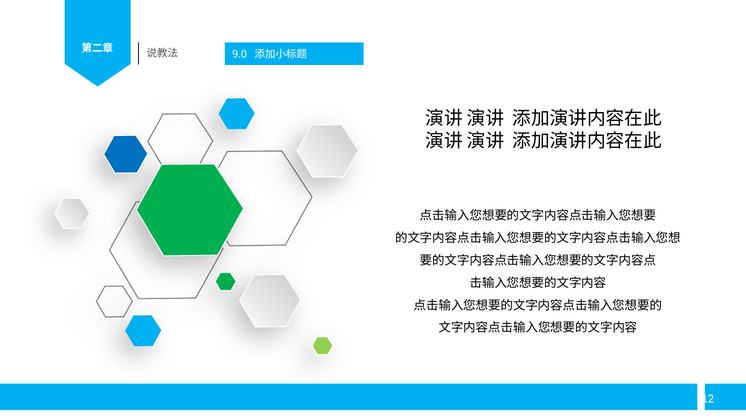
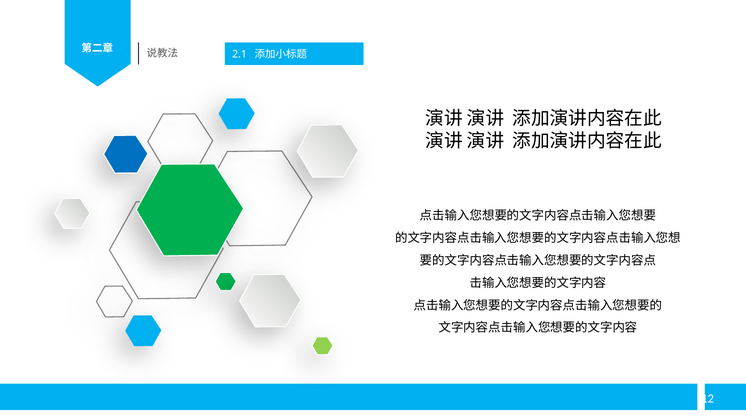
9.0: 9.0 -> 2.1 (240, 54)
